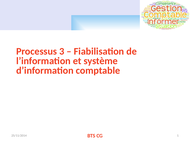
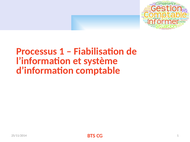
Processus 3: 3 -> 1 (62, 52)
